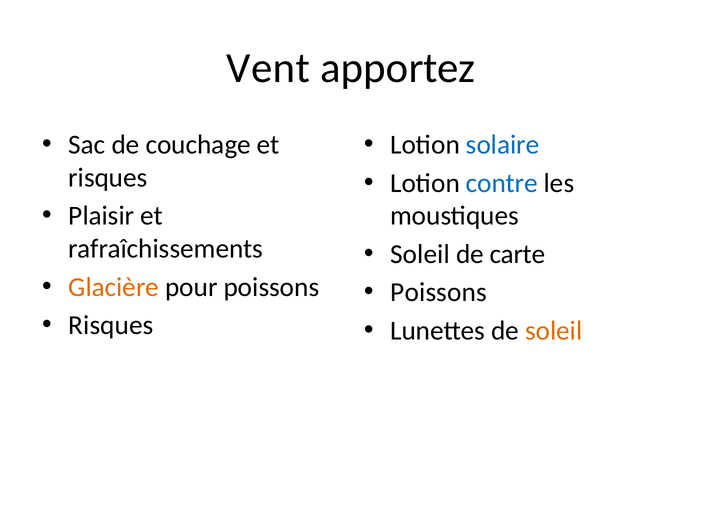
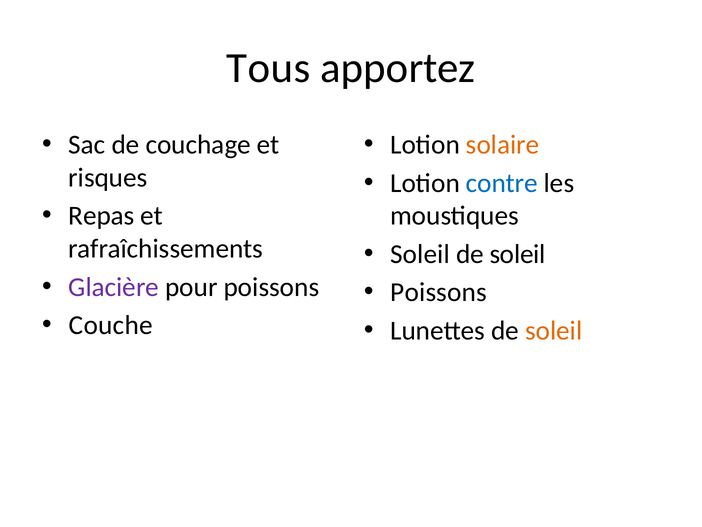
Vent: Vent -> Tous (268, 68)
solaire colour: blue -> orange (503, 145)
Plaisir: Plaisir -> Repas (101, 216)
carte: carte -> soleil (518, 254)
Glacière colour: orange -> purple (114, 287)
Risques: Risques -> Couche (111, 325)
